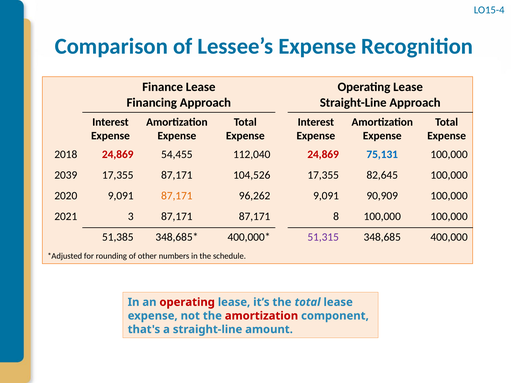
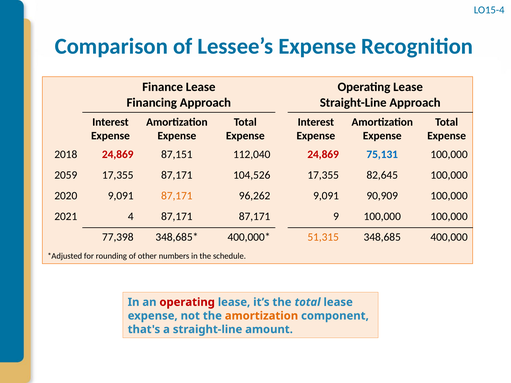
54,455: 54,455 -> 87,151 (177, 154)
2039: 2039 -> 2059 (66, 175)
3: 3 -> 4 (131, 217)
8: 8 -> 9 (336, 217)
51,385: 51,385 -> 77,398 (118, 237)
51,315 colour: purple -> orange (323, 237)
amortization colour: red -> orange (261, 316)
